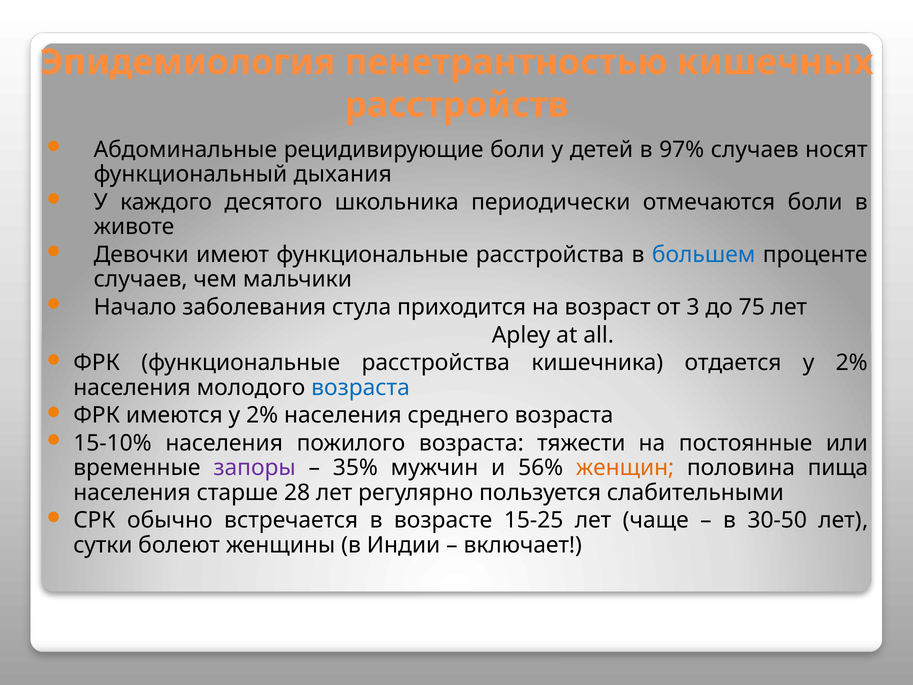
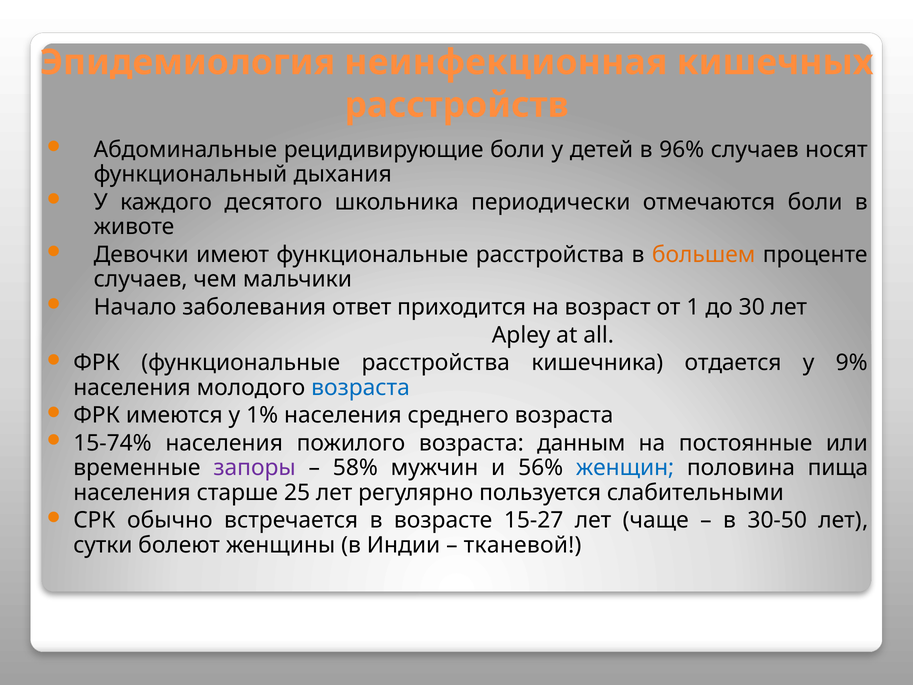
пенетрантностью: пенетрантностью -> неинфекционная (506, 62)
97%: 97% -> 96% (682, 150)
большем colour: blue -> orange (704, 255)
стула: стула -> ответ (362, 307)
3: 3 -> 1 (693, 307)
75: 75 -> 30 (752, 307)
2%: 2% -> 9% (852, 363)
имеются у 2%: 2% -> 1% (262, 415)
15-10%: 15-10% -> 15-74% (112, 443)
тяжести: тяжести -> данным (581, 443)
35%: 35% -> 58% (355, 468)
женщин colour: orange -> blue (625, 468)
28: 28 -> 25 (297, 492)
15-25: 15-25 -> 15-27 (534, 520)
включает: включает -> тканевой (523, 545)
